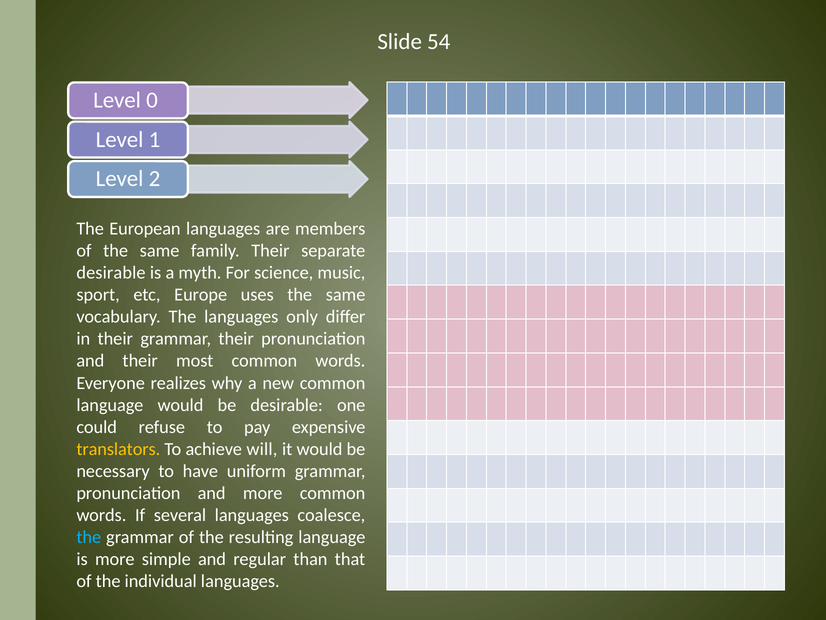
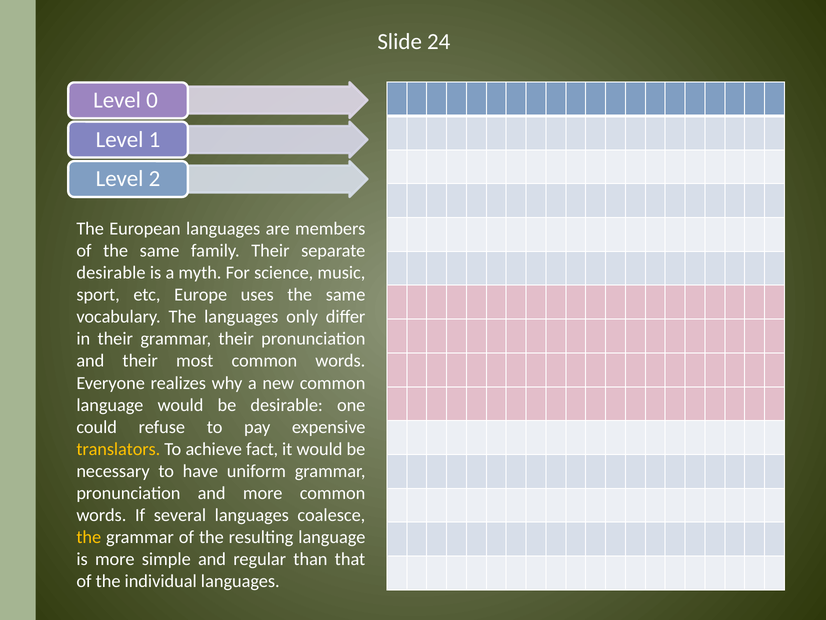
54: 54 -> 24 (439, 41)
will: will -> fact (262, 449)
the colour: light blue -> yellow (89, 537)
